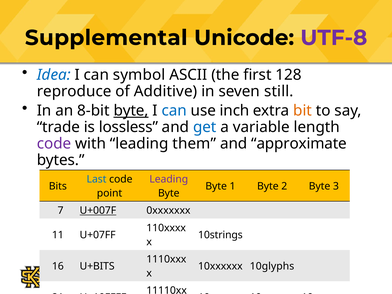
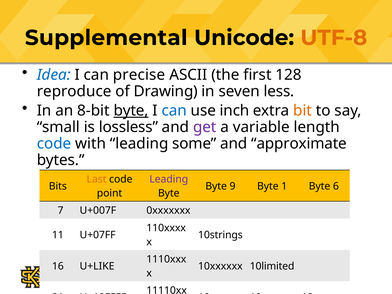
UTF-8 colour: purple -> orange (334, 38)
symbol: symbol -> precise (139, 75)
Additive: Additive -> Drawing (166, 91)
still: still -> less (279, 91)
trade: trade -> small (58, 127)
get colour: blue -> purple (205, 127)
code colour: purple -> blue (54, 144)
them: them -> some (194, 144)
Last colour: blue -> orange (97, 179)
1: 1 -> 9 (233, 186)
2: 2 -> 1 (284, 186)
3: 3 -> 6 (336, 186)
U+007F underline: present -> none (98, 211)
U+BITS: U+BITS -> U+LIKE (97, 266)
10glyphs: 10glyphs -> 10limited (272, 266)
